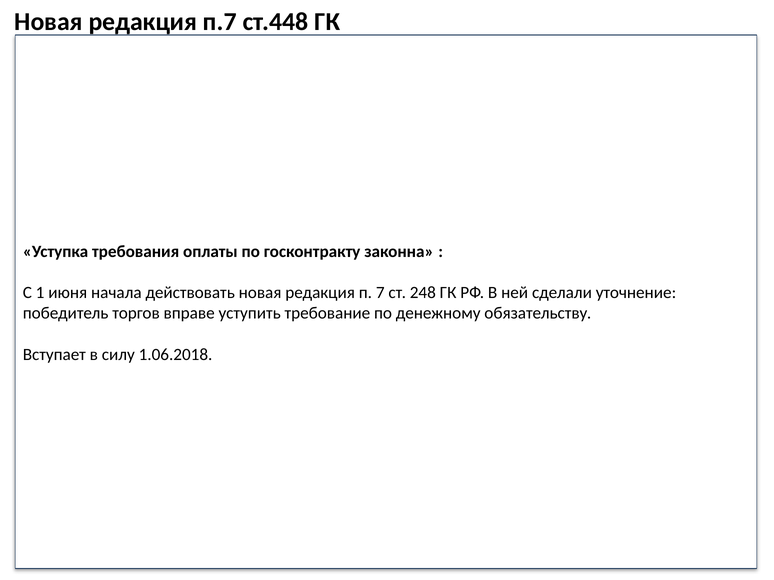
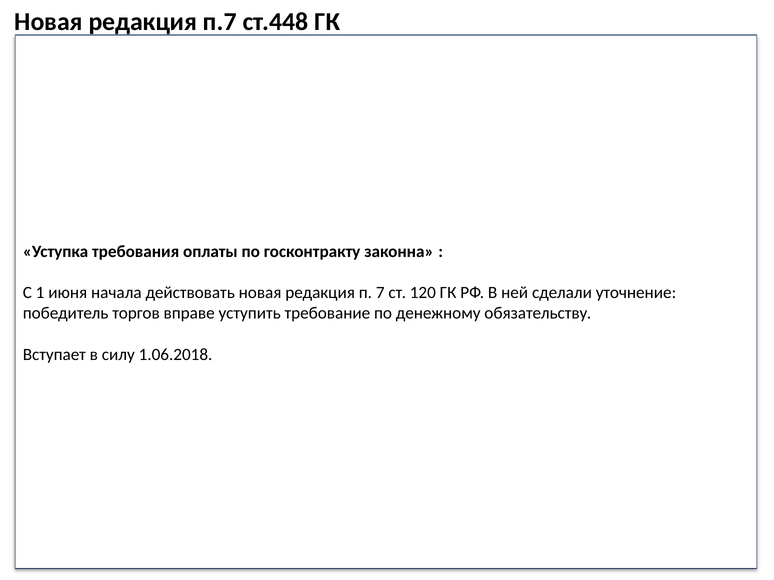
248: 248 -> 120 (423, 293)
